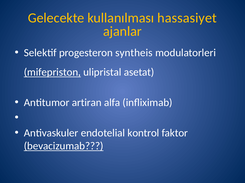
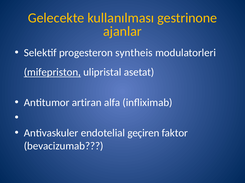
hassasiyet: hassasiyet -> gestrinone (187, 18)
kontrol: kontrol -> geçiren (143, 134)
bevacizumab underline: present -> none (64, 147)
